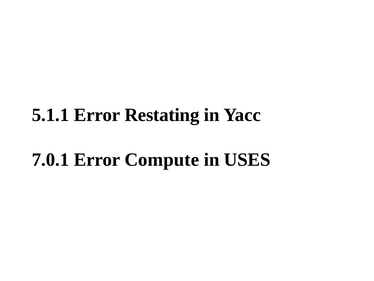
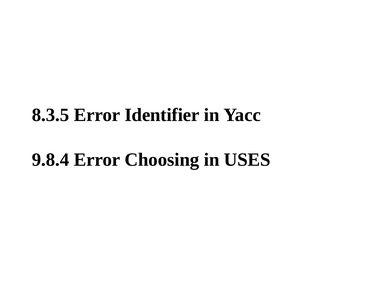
5.1.1: 5.1.1 -> 8.3.5 (50, 115)
Restating: Restating -> Identifier (162, 115)
7.0.1: 7.0.1 -> 9.8.4 (50, 160)
Compute: Compute -> Choosing (162, 160)
